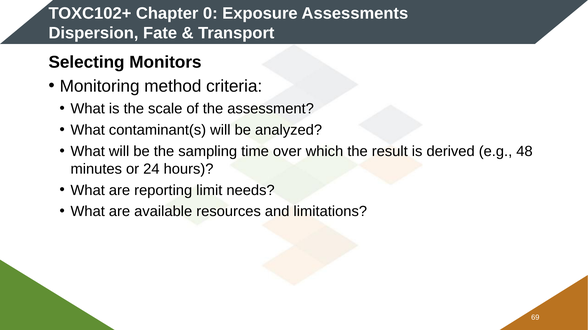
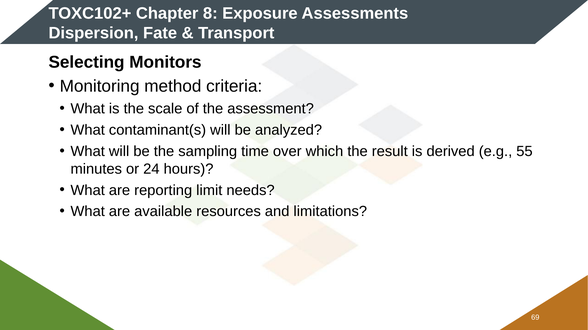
0: 0 -> 8 (210, 13)
48: 48 -> 55 (524, 152)
